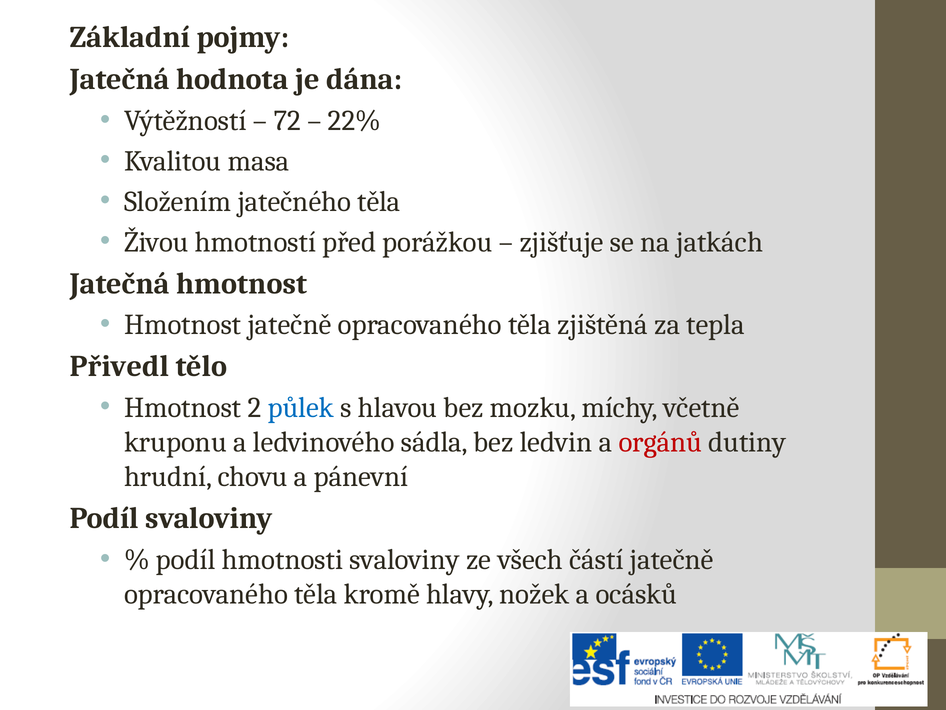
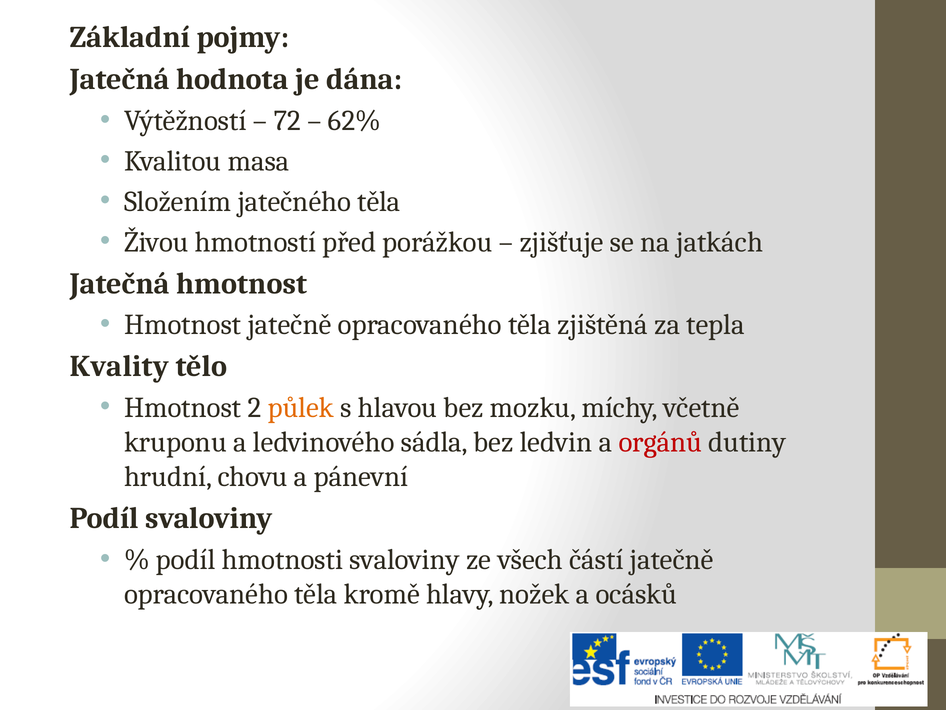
22%: 22% -> 62% (354, 120)
Přivedl: Přivedl -> Kvality (119, 366)
půlek colour: blue -> orange (301, 407)
